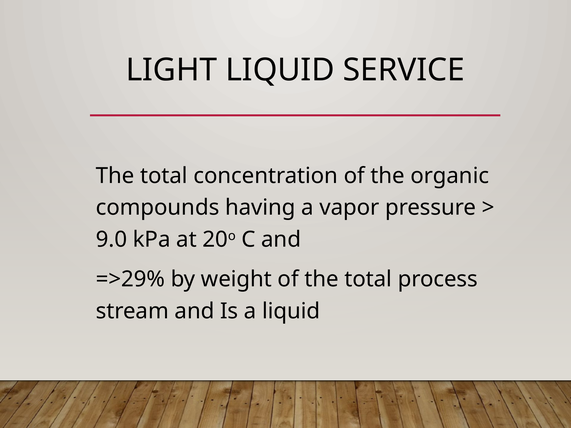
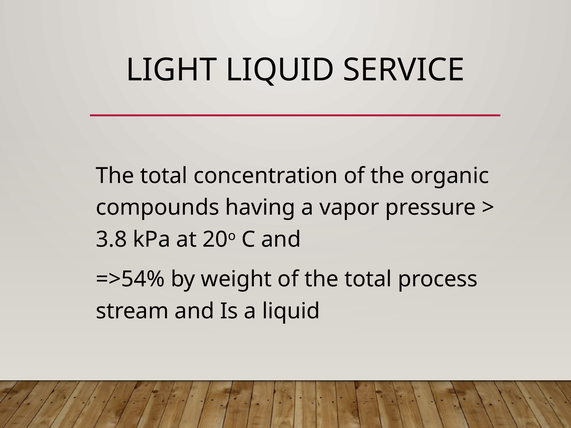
9.0: 9.0 -> 3.8 (112, 240)
=>29%: =>29% -> =>54% (130, 279)
